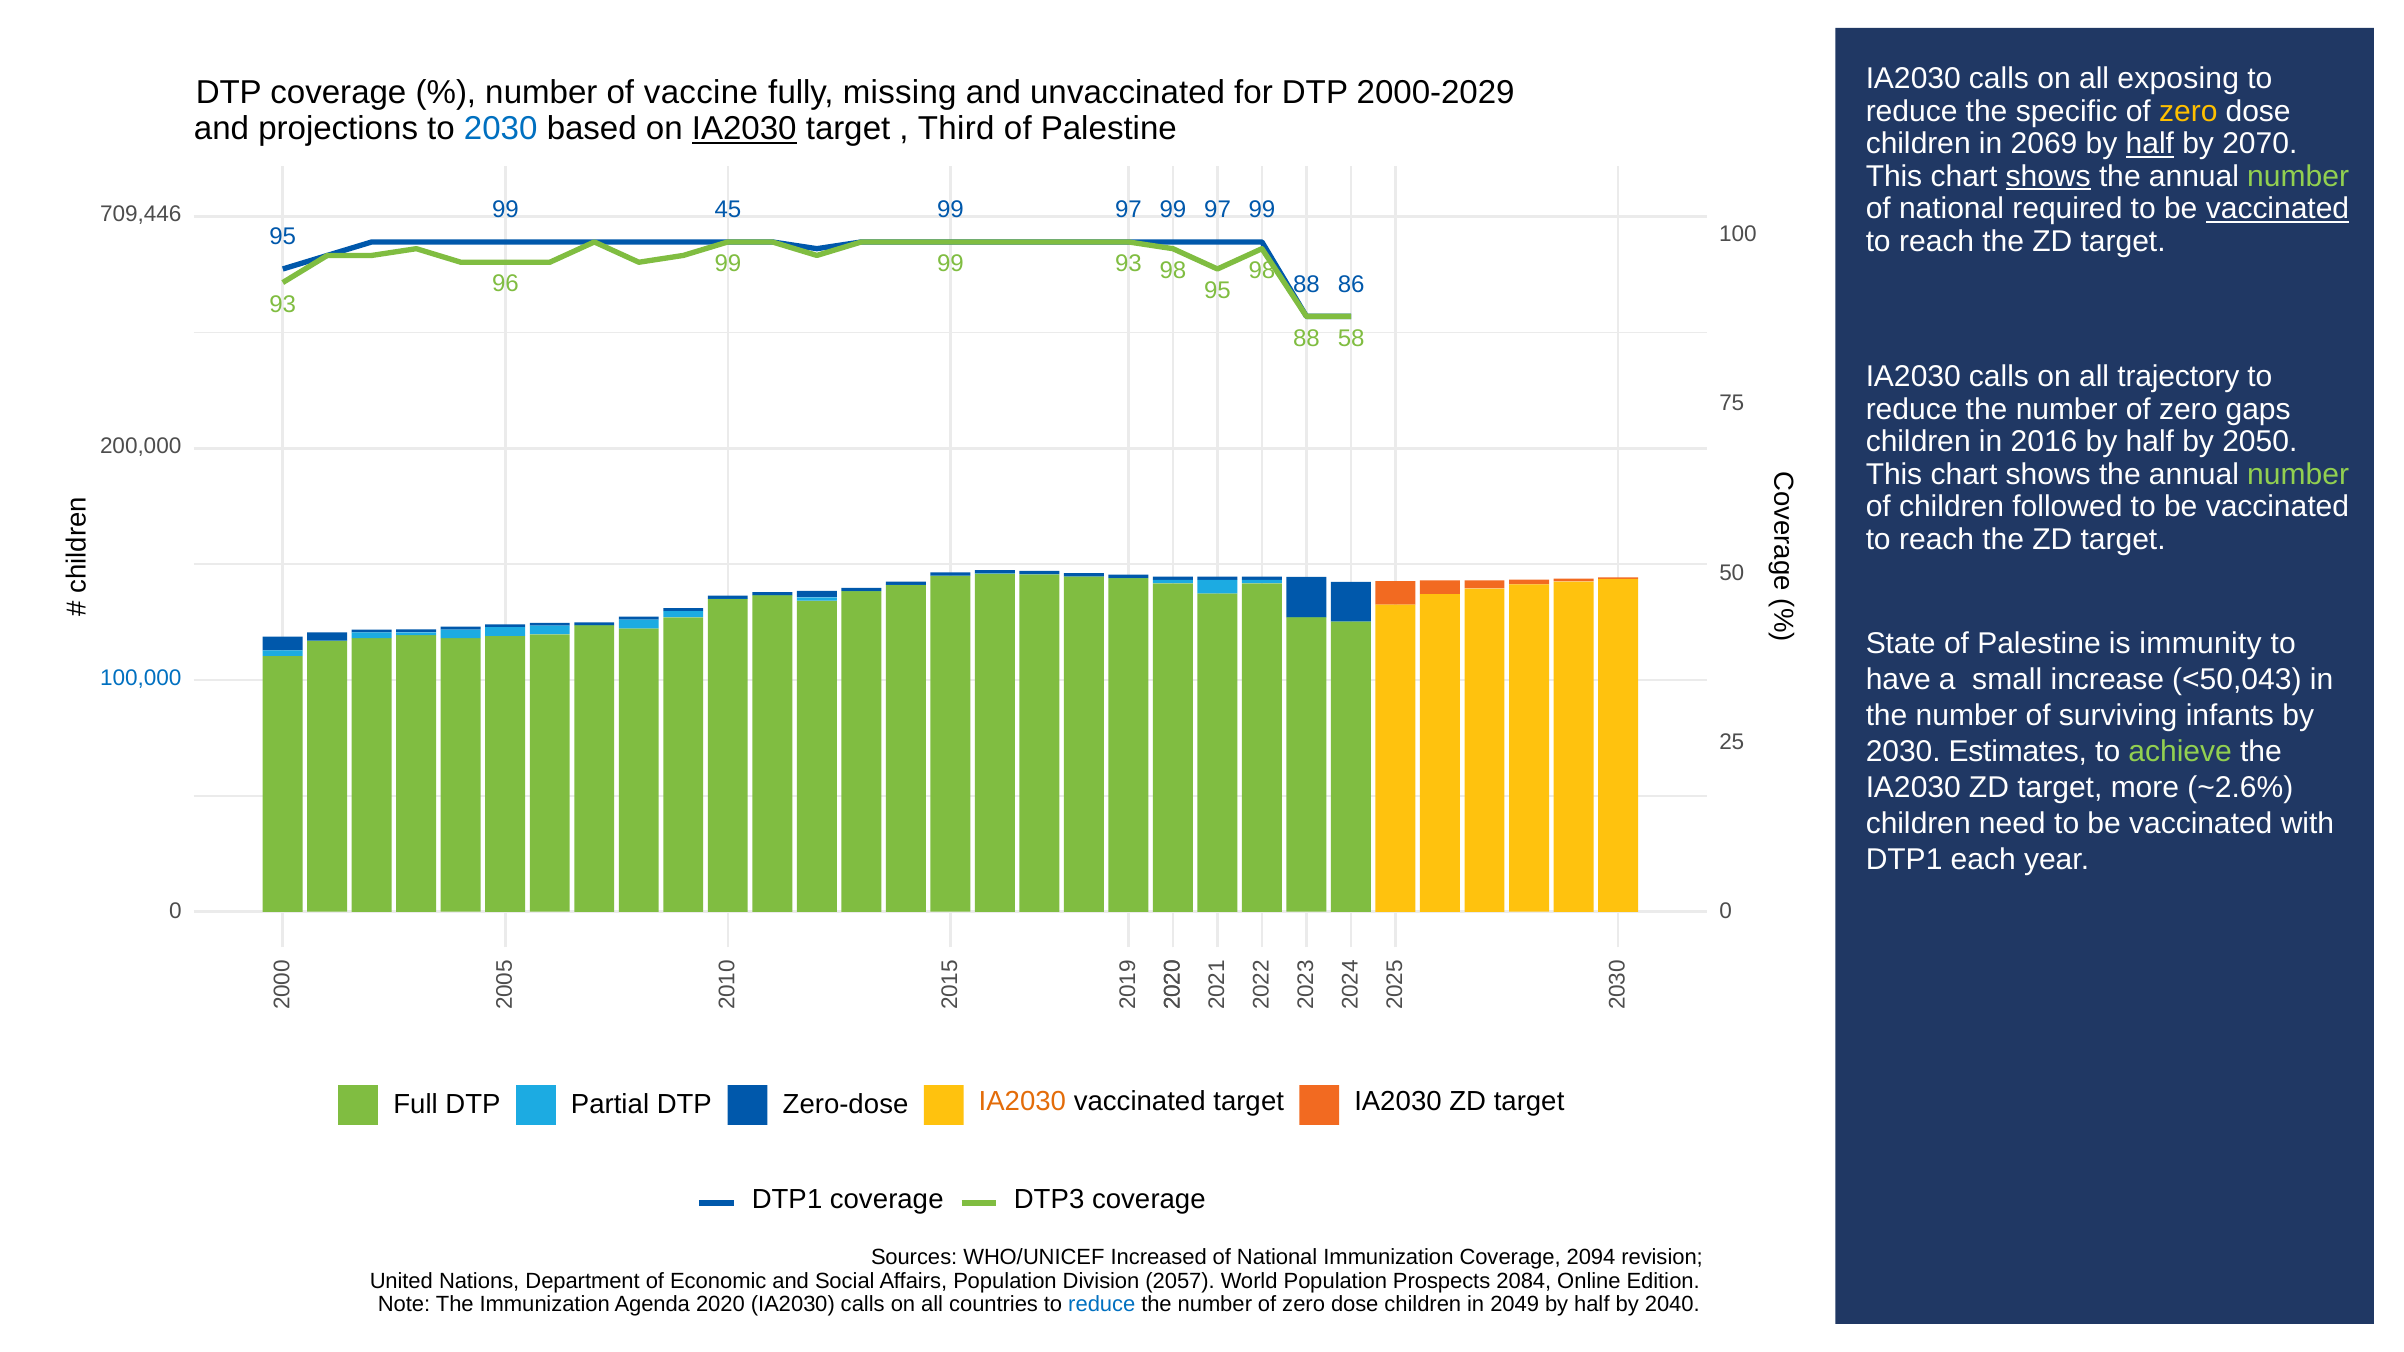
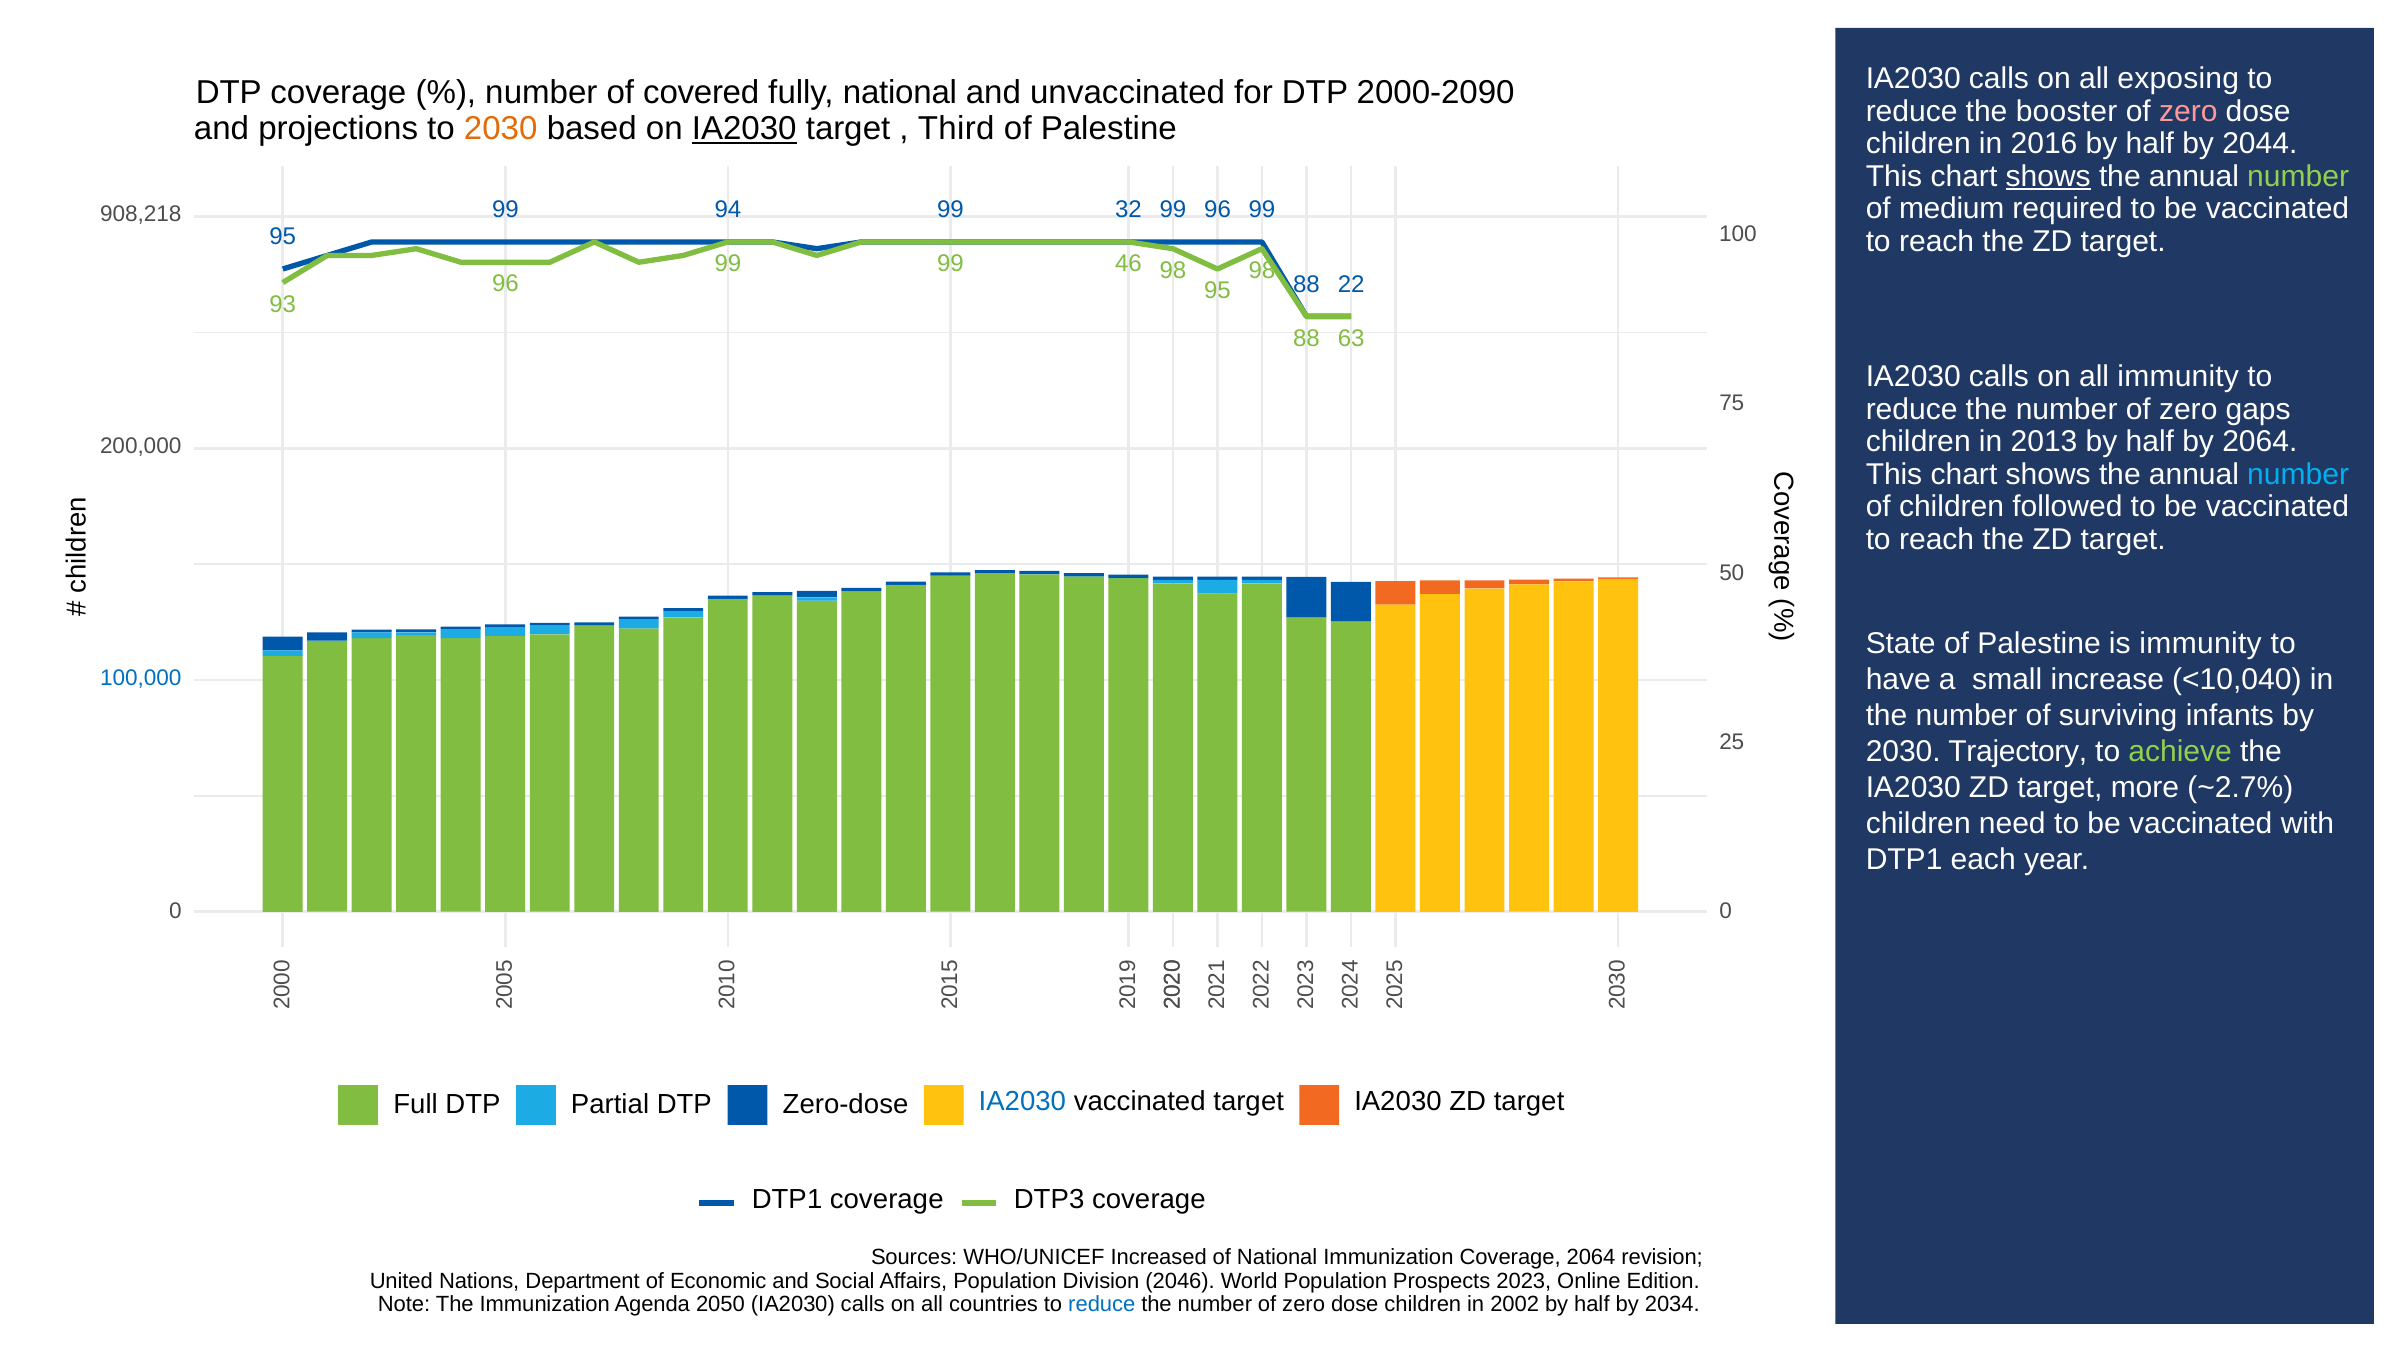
vaccine: vaccine -> covered (701, 93)
fully missing: missing -> national (900, 93)
2000-2029: 2000-2029 -> 2000-2090 (1436, 93)
specific: specific -> booster (2067, 111)
zero colour: yellow -> pink (2188, 111)
2030 colour: blue -> orange (501, 129)
2069: 2069 -> 2016 (2044, 144)
half underline: present -> none (2150, 144)
2070: 2070 -> 2044 (2260, 144)
national: national -> medium (1952, 209)
vaccinated underline: present -> none (2277, 209)
45: 45 -> 94 (728, 210)
97: 97 -> 32 (1128, 210)
97: 97 -> 96 (1218, 210)
709,446: 709,446 -> 908,218 (141, 214)
99 93: 93 -> 46 (1128, 264)
86: 86 -> 22 (1351, 284)
58: 58 -> 63 (1351, 338)
all trajectory: trajectory -> immunity (2178, 377)
2016: 2016 -> 2013 (2044, 442)
by 2050: 2050 -> 2064 (2260, 442)
number colour: light green -> light blue (2298, 474)
<50,043: <50,043 -> <10,040 (2237, 680)
Estimates: Estimates -> Trajectory (2018, 752)
~2.6%: ~2.6% -> ~2.7% (2240, 788)
IA2030 colour: orange -> blue (1022, 1101)
Coverage 2094: 2094 -> 2064 (1591, 1257)
2057: 2057 -> 2046 (1180, 1281)
2084: 2084 -> 2023 (1524, 1281)
2020: 2020 -> 2050 (720, 1305)
2049: 2049 -> 2002 (1515, 1305)
2040: 2040 -> 2034 (1672, 1305)
